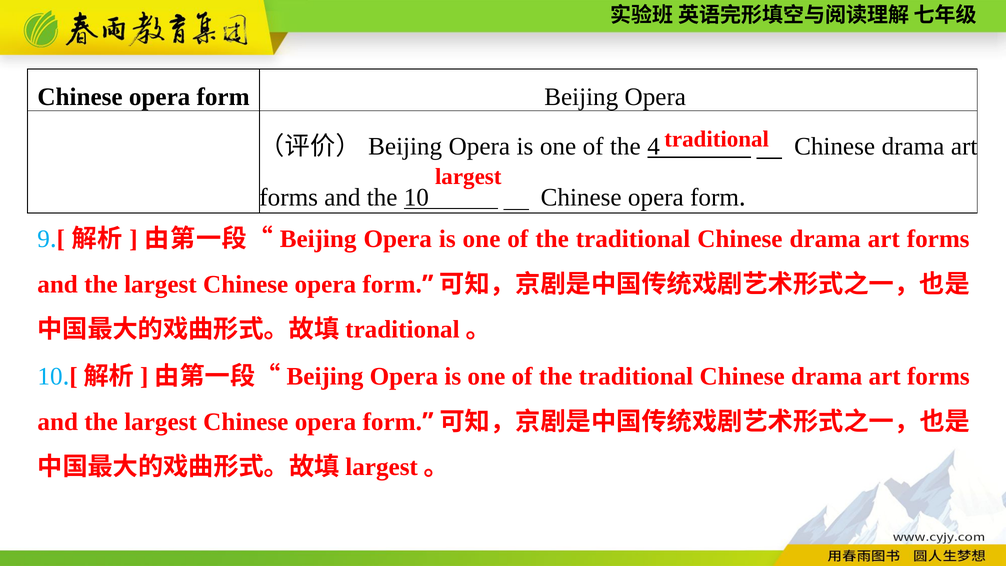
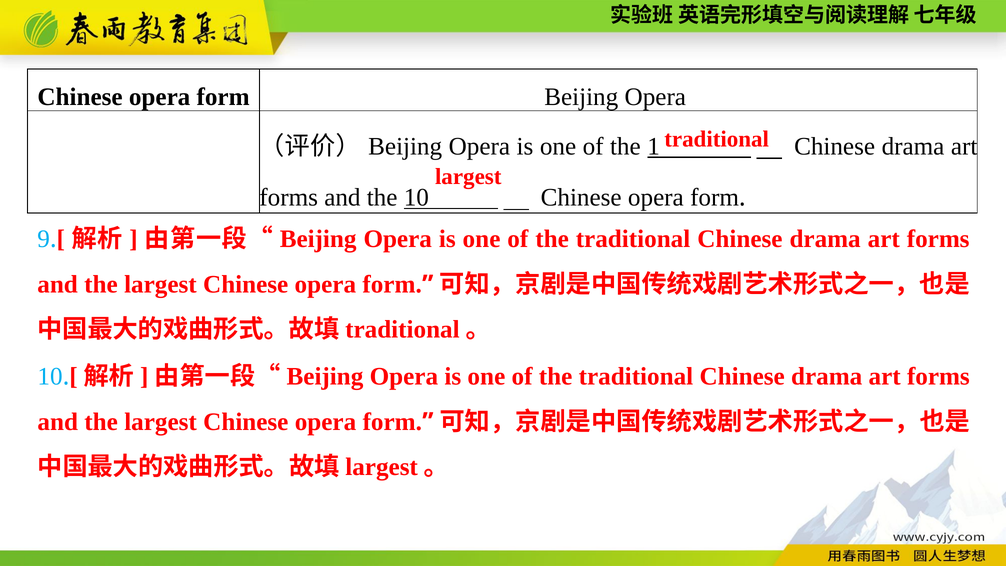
4: 4 -> 1 (654, 146)
